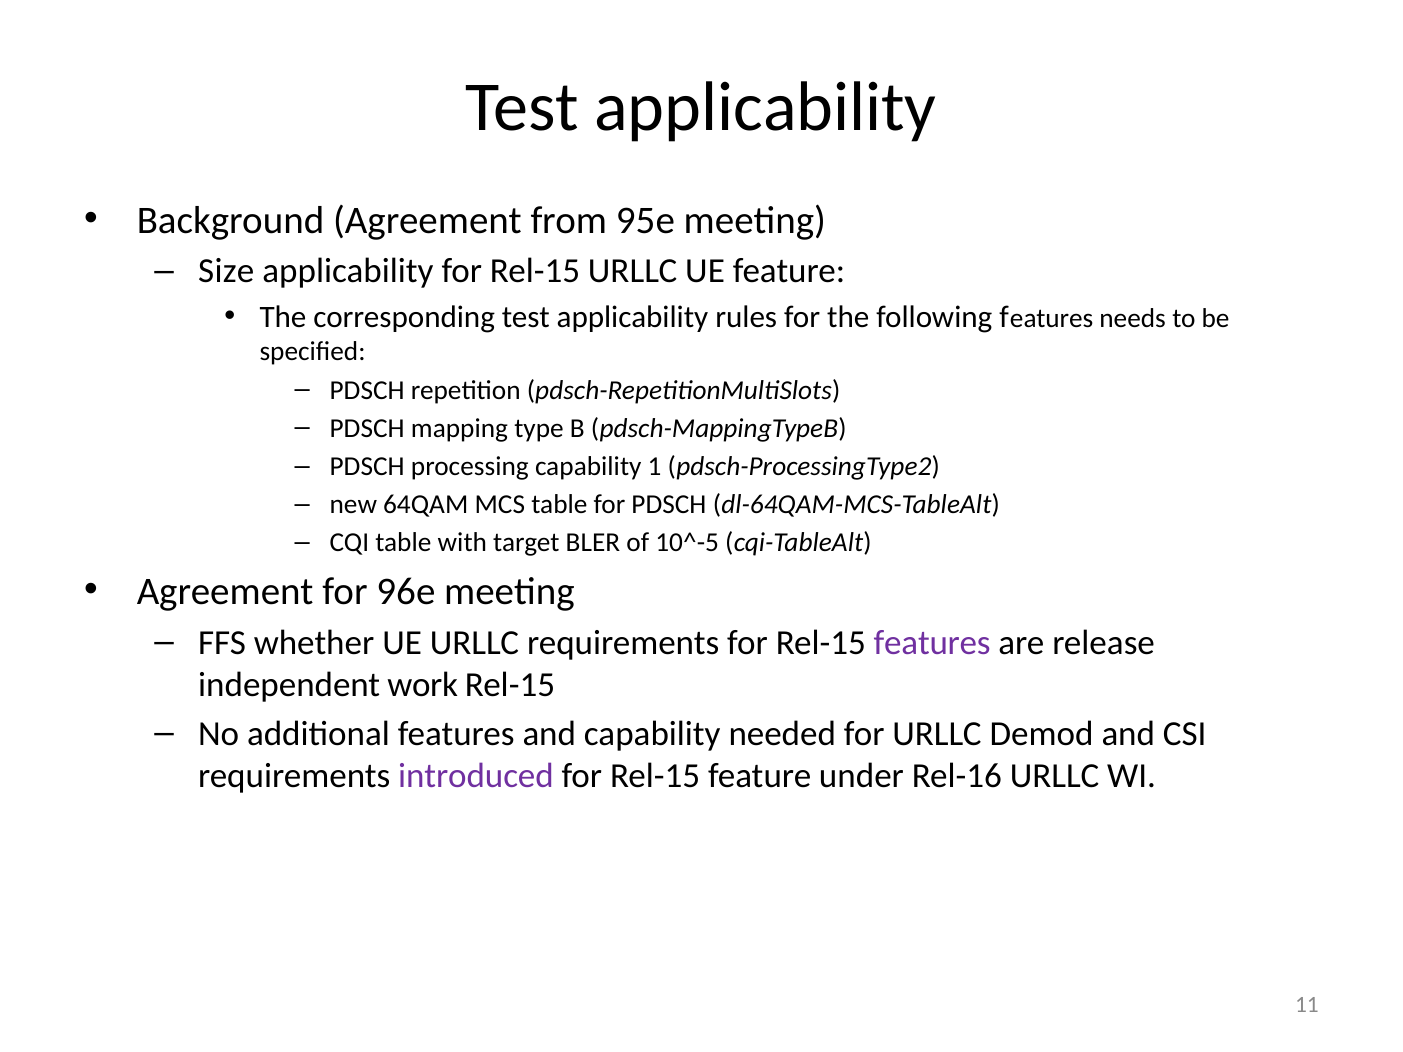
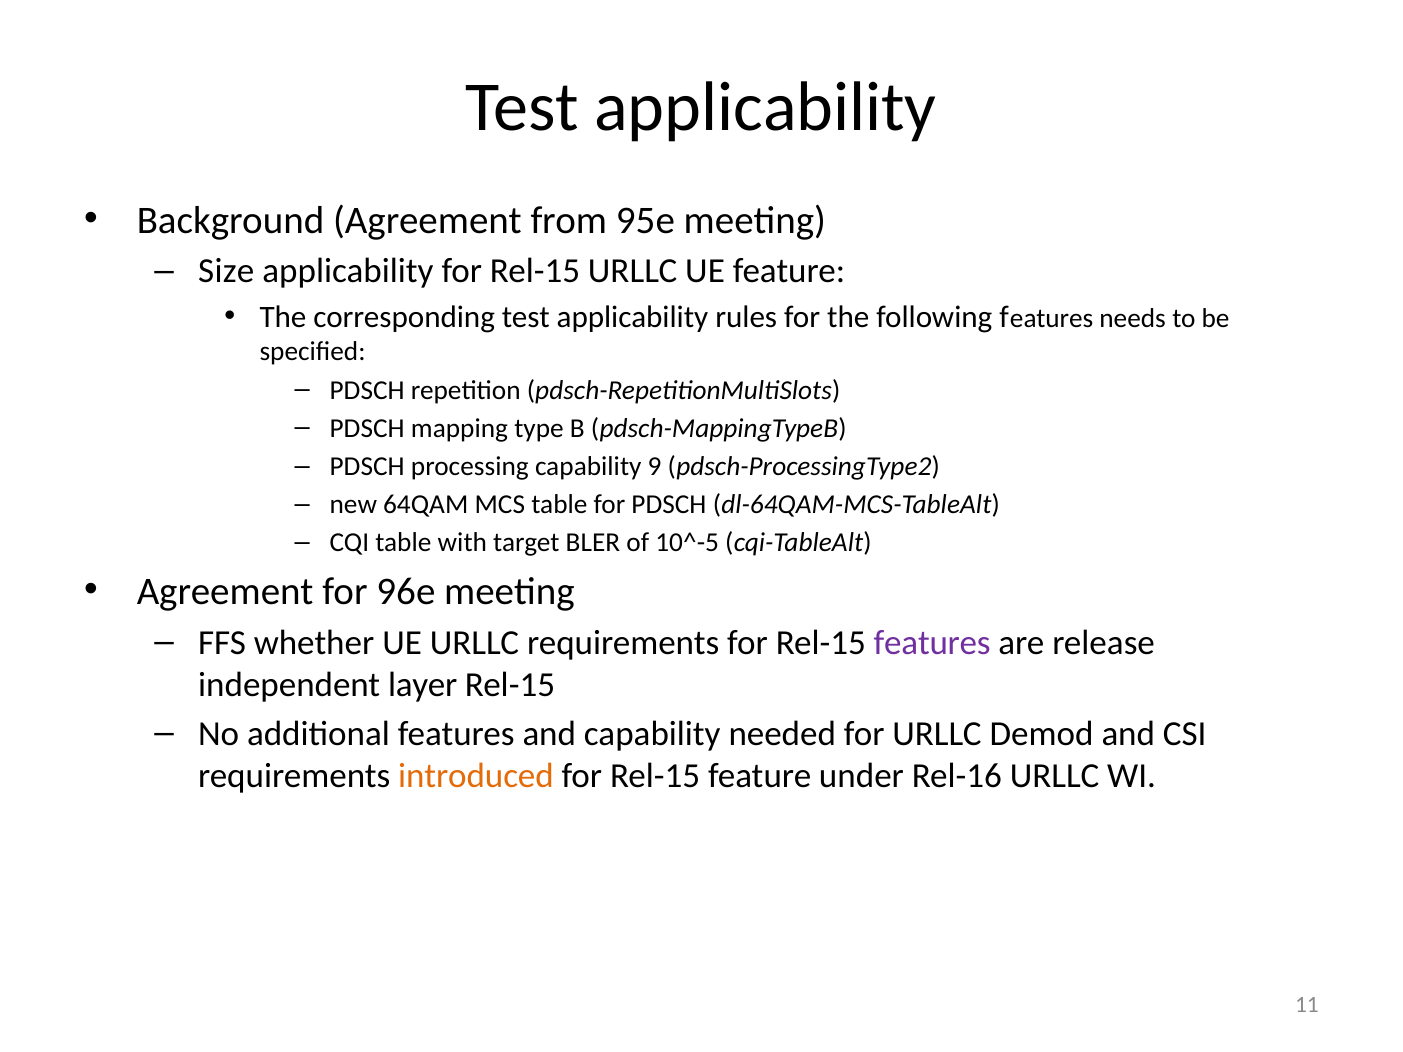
1: 1 -> 9 (655, 467)
work: work -> layer (423, 685)
introduced colour: purple -> orange (476, 776)
